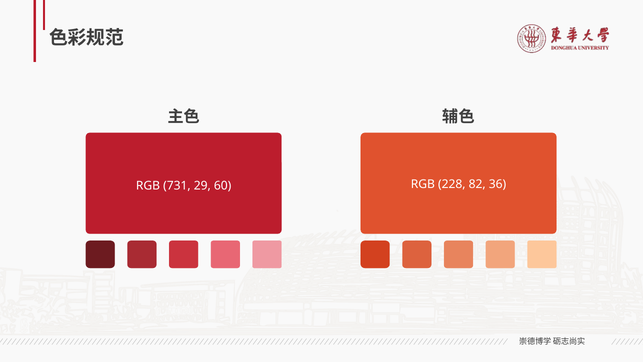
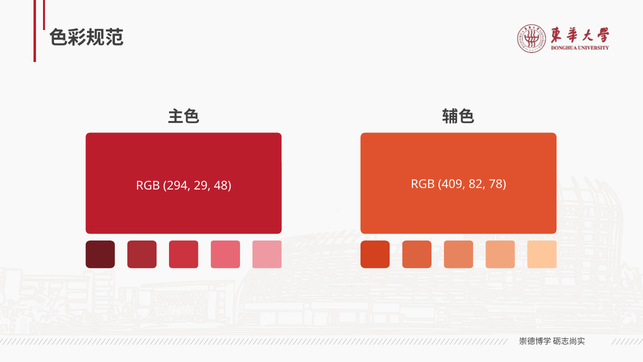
731: 731 -> 294 (177, 185)
60: 60 -> 48 (223, 185)
228: 228 -> 409 (452, 184)
36: 36 -> 78 (497, 184)
